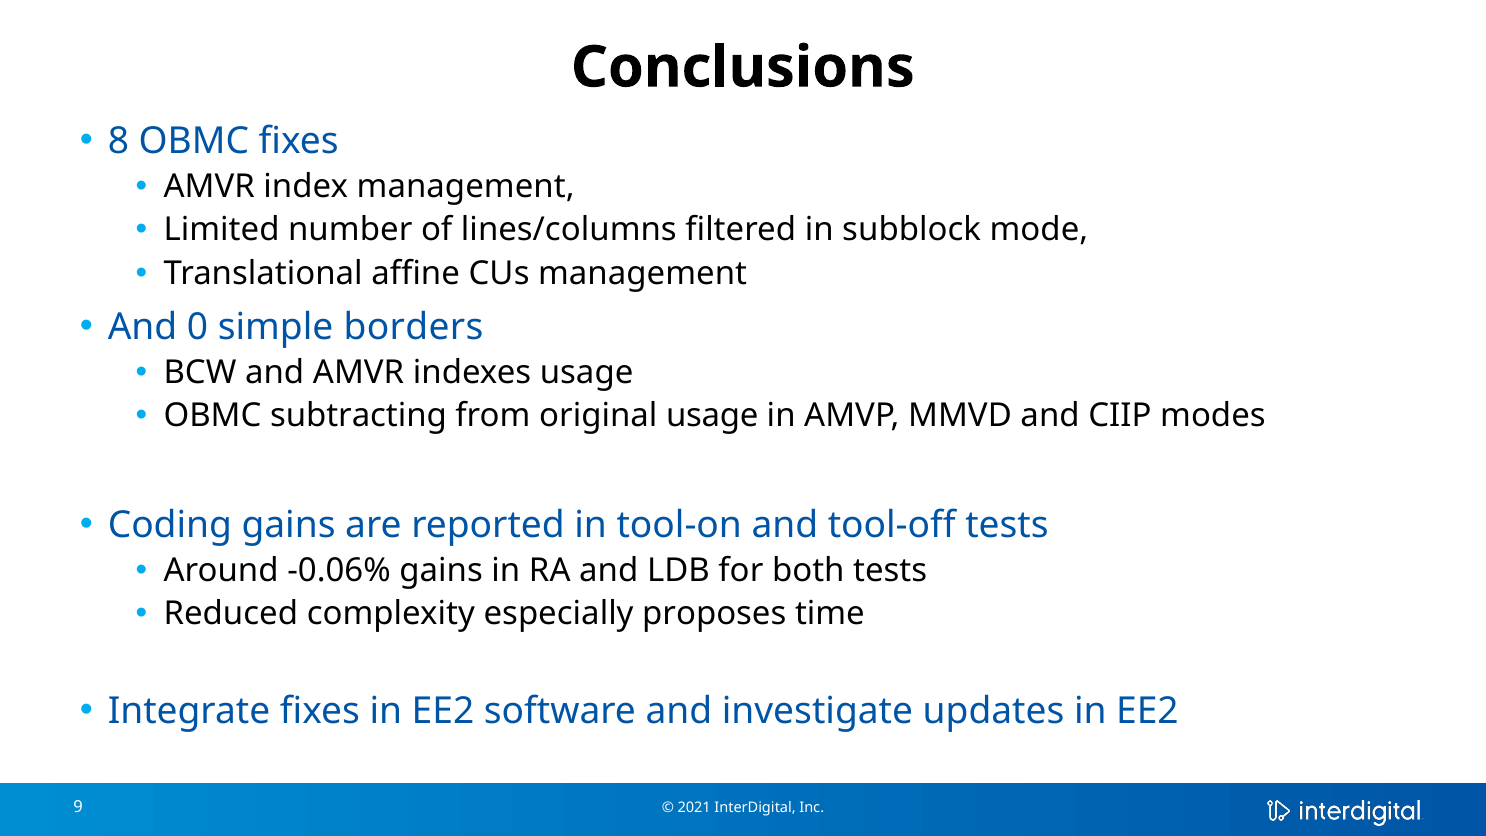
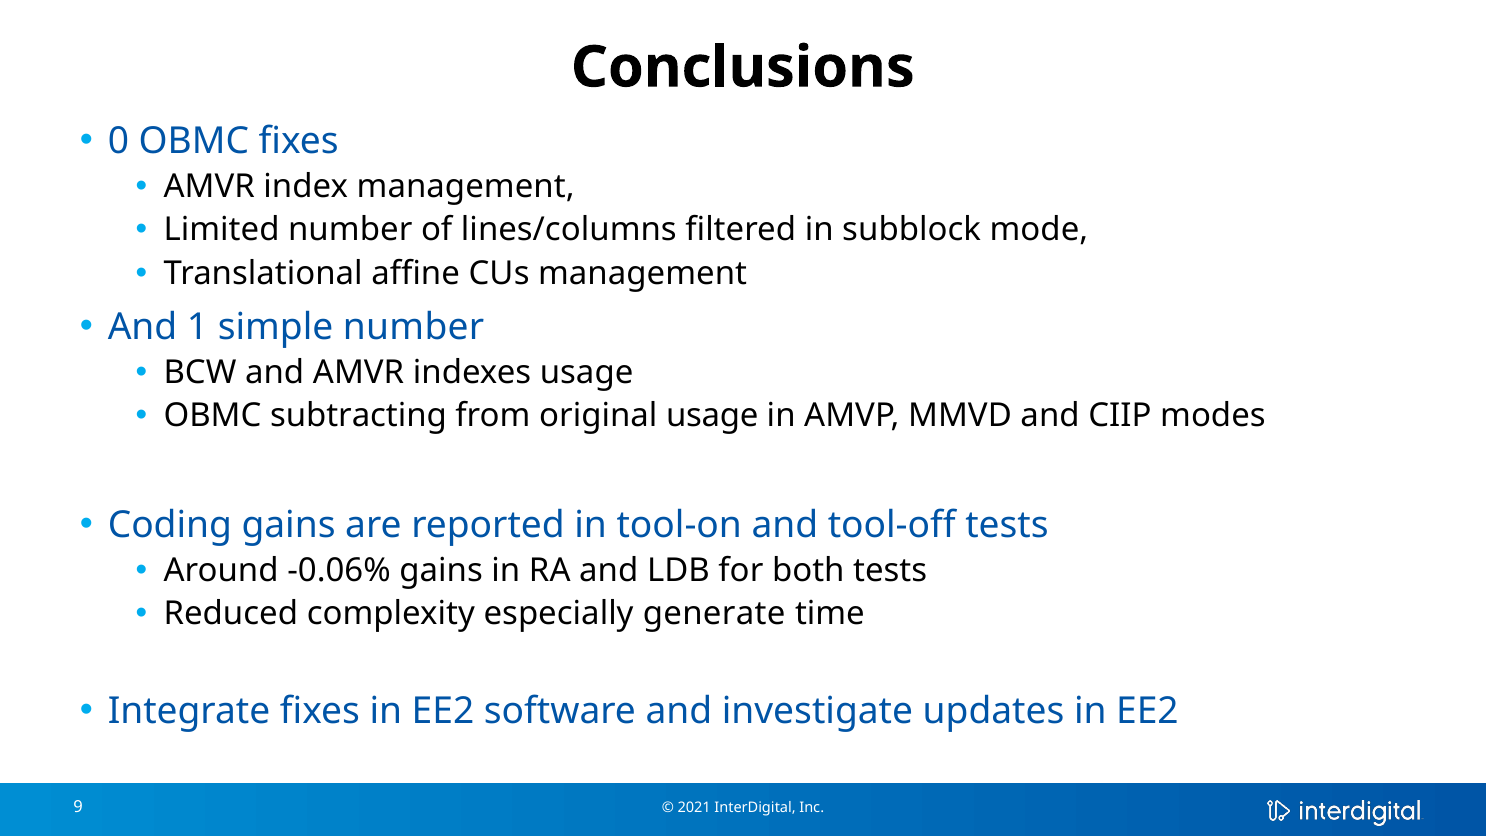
8: 8 -> 0 (118, 141)
0: 0 -> 1 (198, 327)
simple borders: borders -> number (414, 327)
proposes: proposes -> generate (714, 614)
